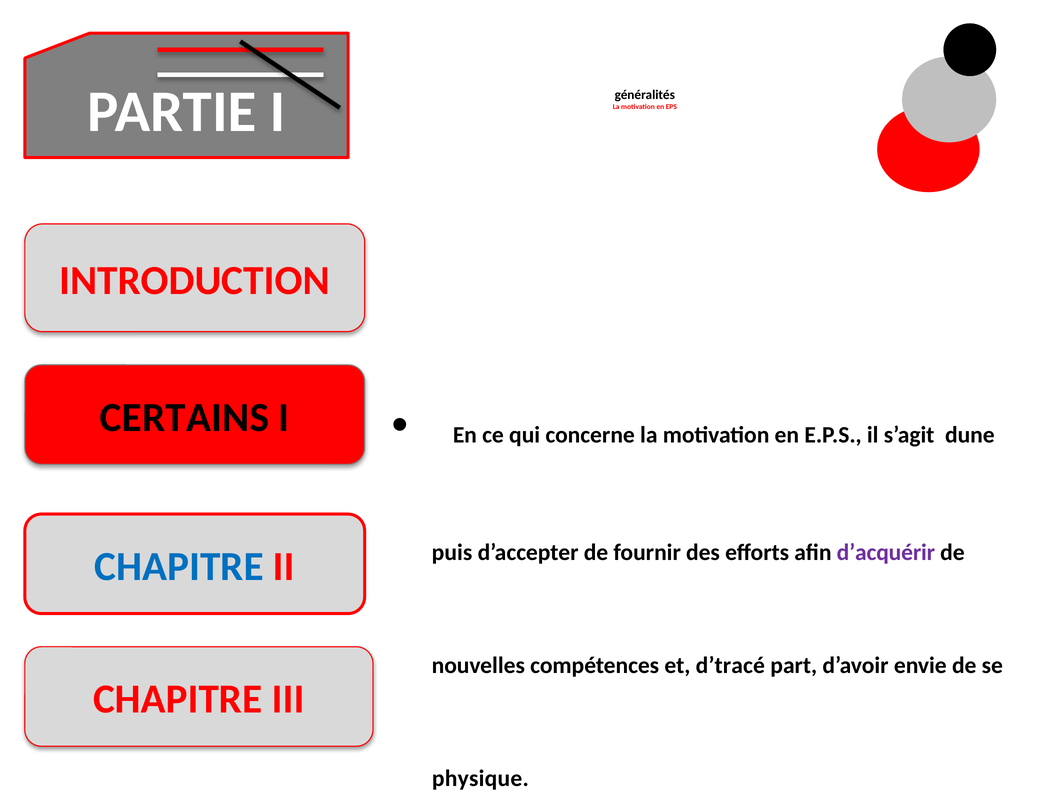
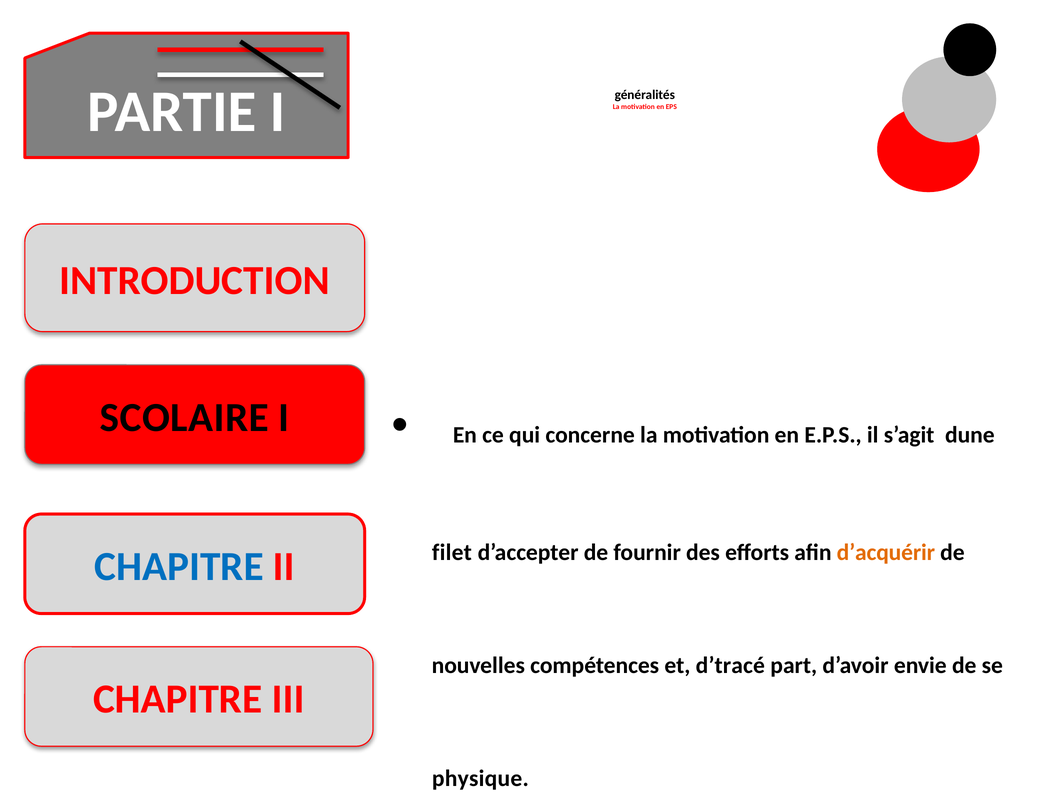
CERTAINS: CERTAINS -> SCOLAIRE (184, 417)
puis: puis -> filet (452, 552)
d’acquérir colour: purple -> orange (886, 552)
